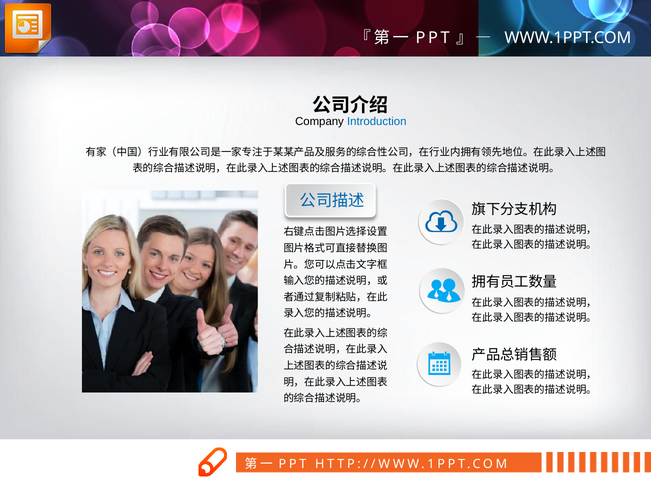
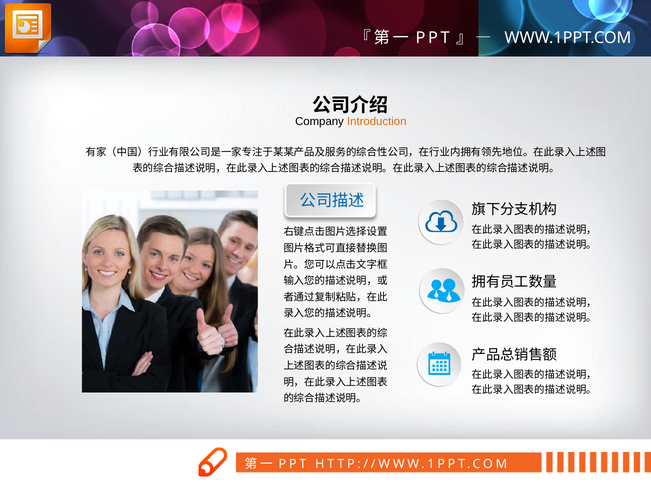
Introduction colour: blue -> orange (377, 121)
